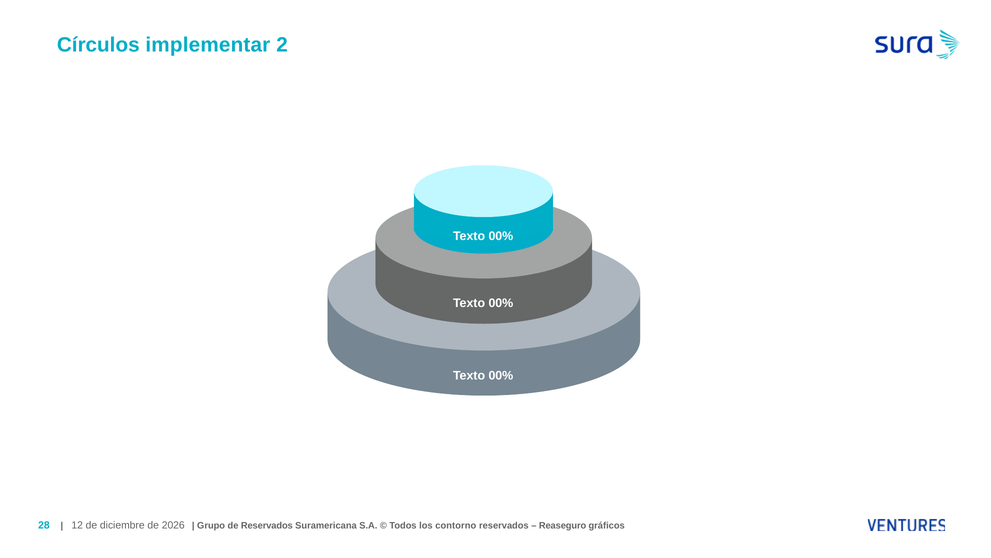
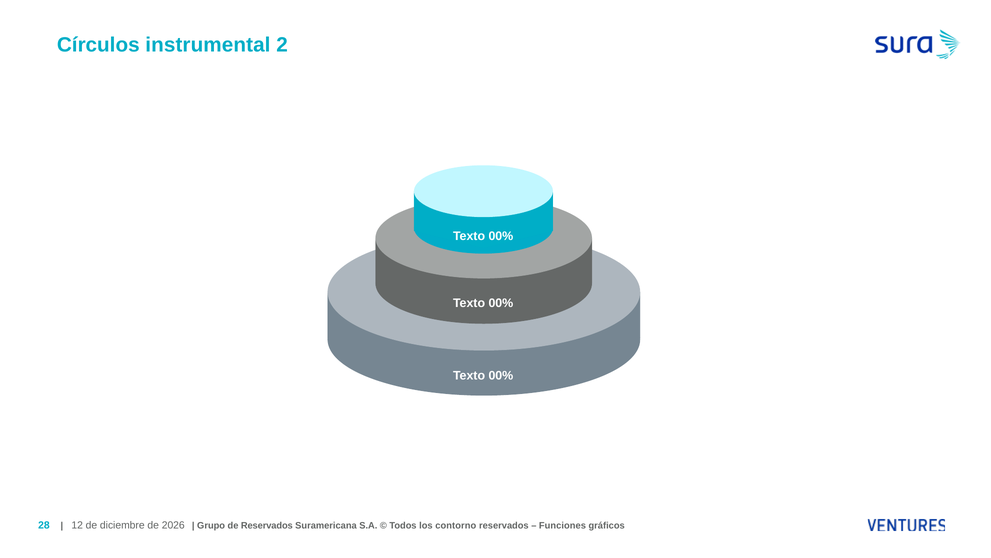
implementar: implementar -> instrumental (208, 45)
Reaseguro: Reaseguro -> Funciones (562, 525)
